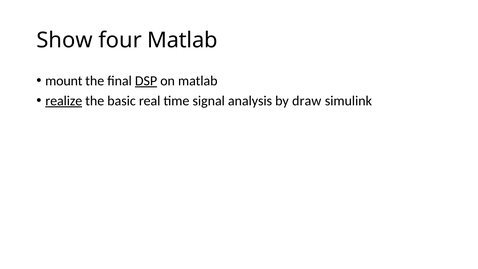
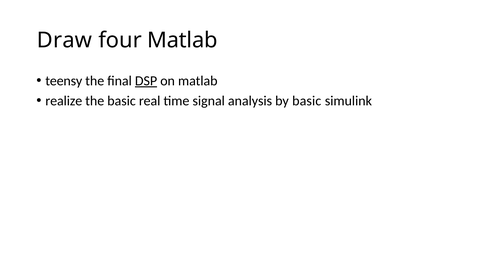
Show: Show -> Draw (64, 40)
mount: mount -> teensy (64, 81)
realize underline: present -> none (64, 101)
by draw: draw -> basic (307, 101)
